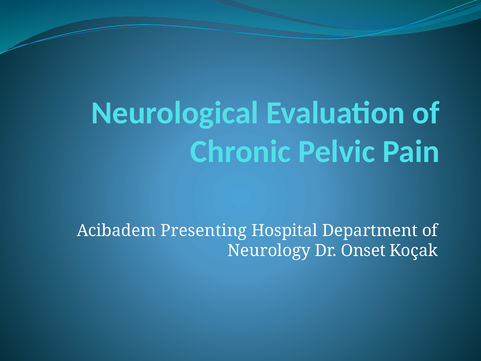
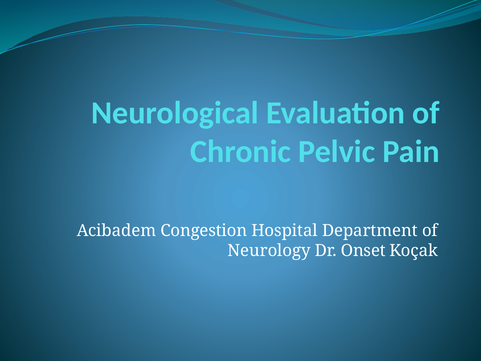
Presenting: Presenting -> Congestion (204, 230)
